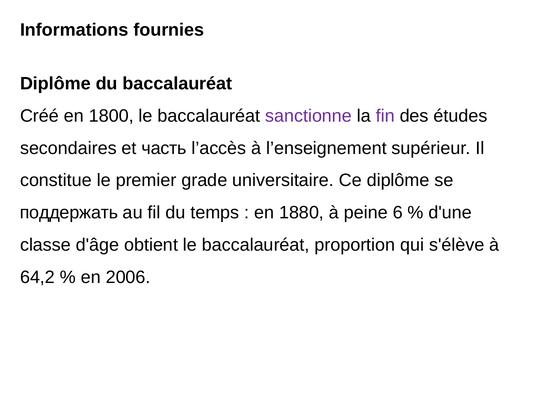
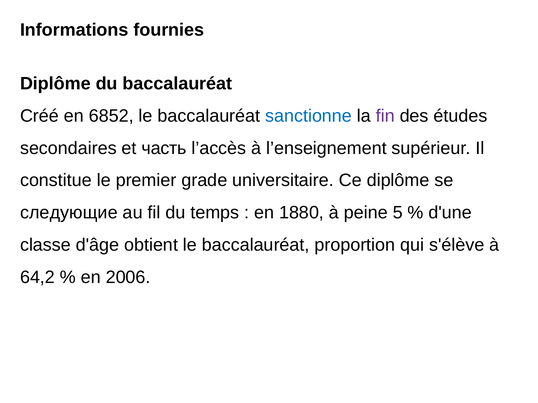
1800: 1800 -> 6852 (111, 116)
sanctionne colour: purple -> blue (309, 116)
поддержать: поддержать -> следующие (69, 213)
6: 6 -> 5 (398, 213)
